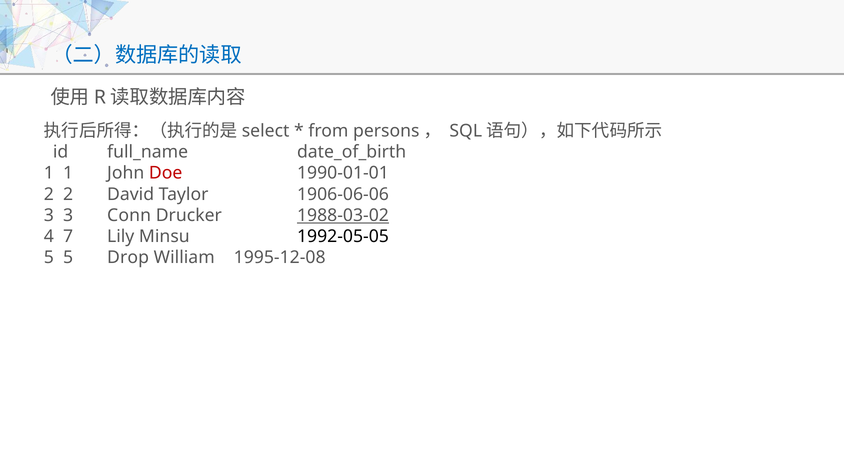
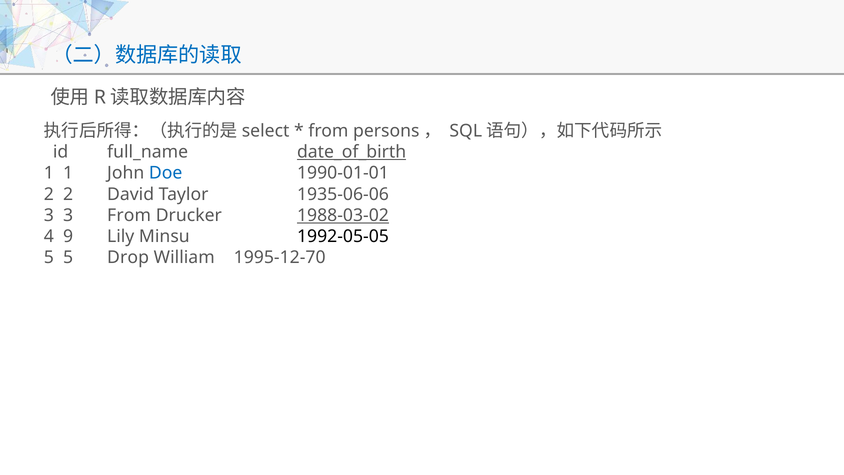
date_of_birth underline: none -> present (352, 152)
Doe colour: red -> blue (166, 173)
1906-06-06: 1906-06-06 -> 1935-06-06 (343, 194)
3 Conn: Conn -> From (129, 215)
7: 7 -> 9 (68, 236)
1995-12-08: 1995-12-08 -> 1995-12-70 (280, 257)
